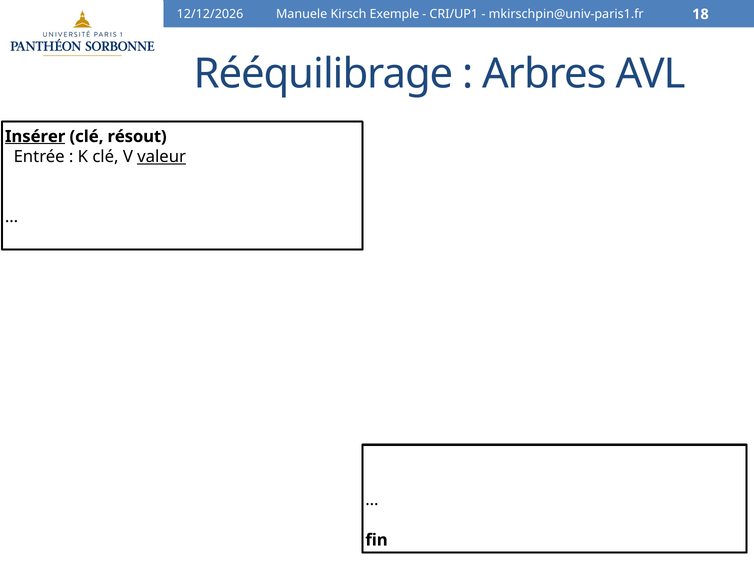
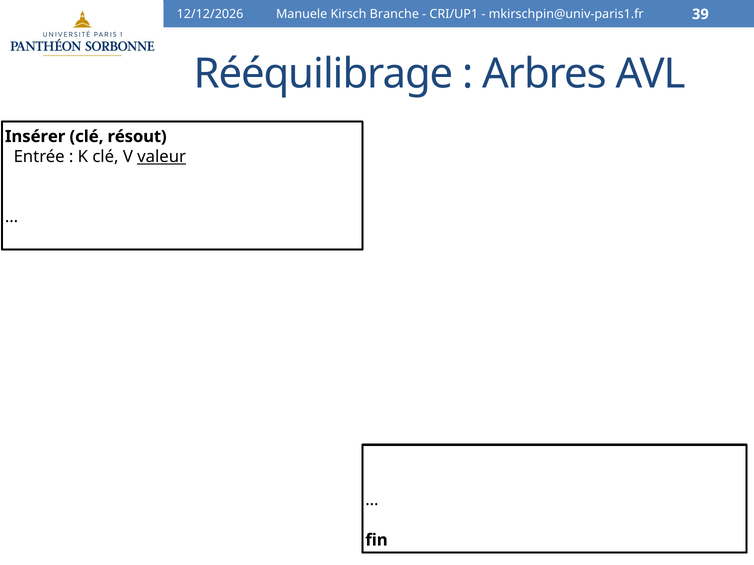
Exemple: Exemple -> Branche (394, 14)
18: 18 -> 39 (700, 14)
Insérer underline: present -> none (35, 137)
